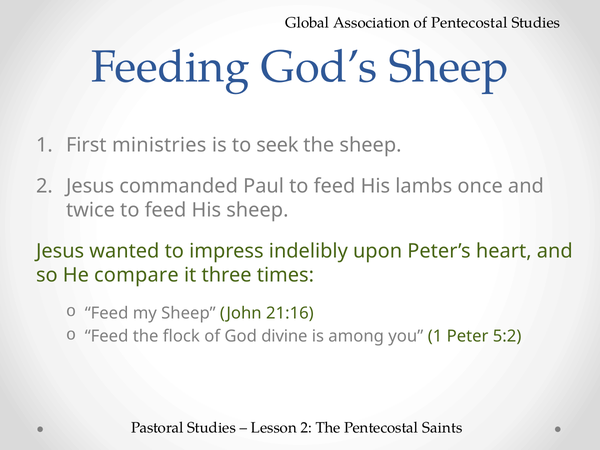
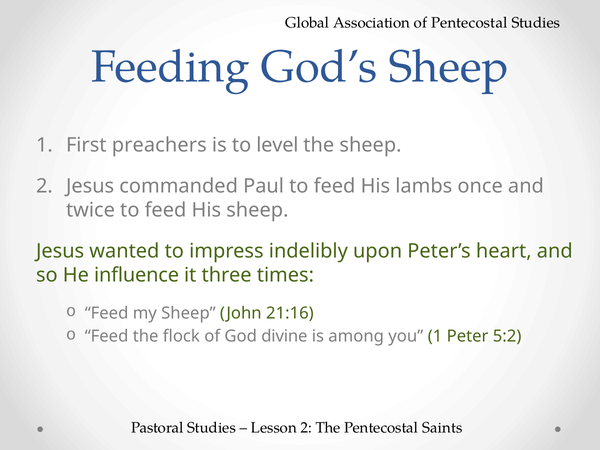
ministries: ministries -> preachers (159, 145)
seek: seek -> level (277, 145)
compare: compare -> influence (137, 275)
